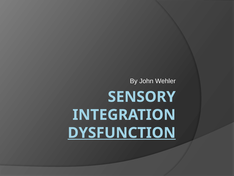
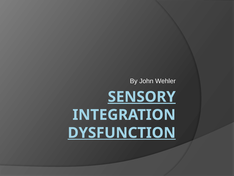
SENSORY underline: none -> present (142, 97)
